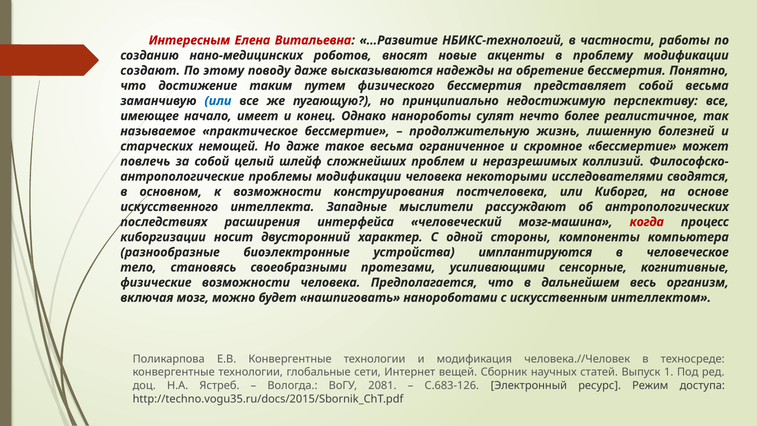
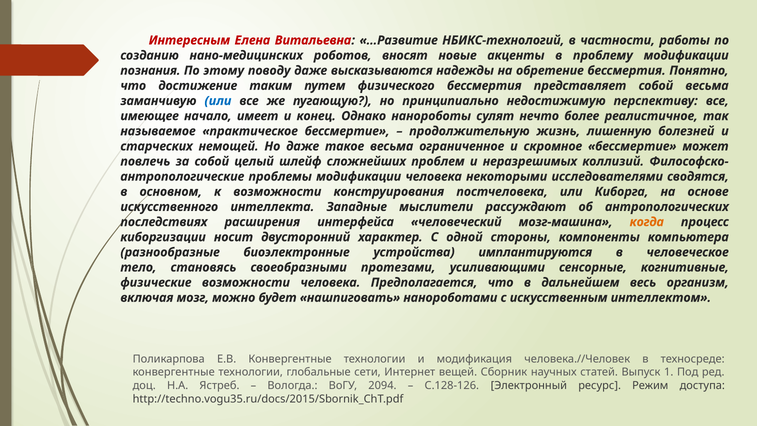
создают: создают -> познания (150, 71)
когда colour: red -> orange (647, 222)
2081: 2081 -> 2094 (382, 385)
С.683-126: С.683-126 -> С.128-126 (452, 385)
